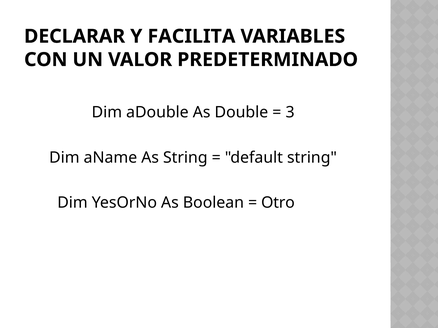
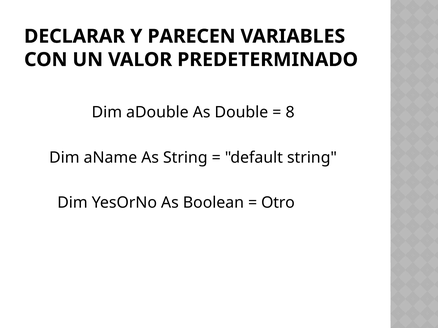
FACILITA: FACILITA -> PARECEN (192, 36)
3: 3 -> 8 (290, 112)
